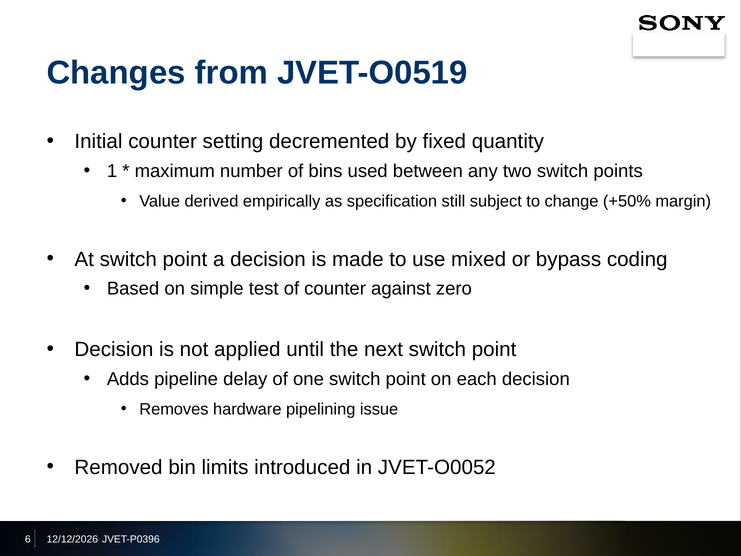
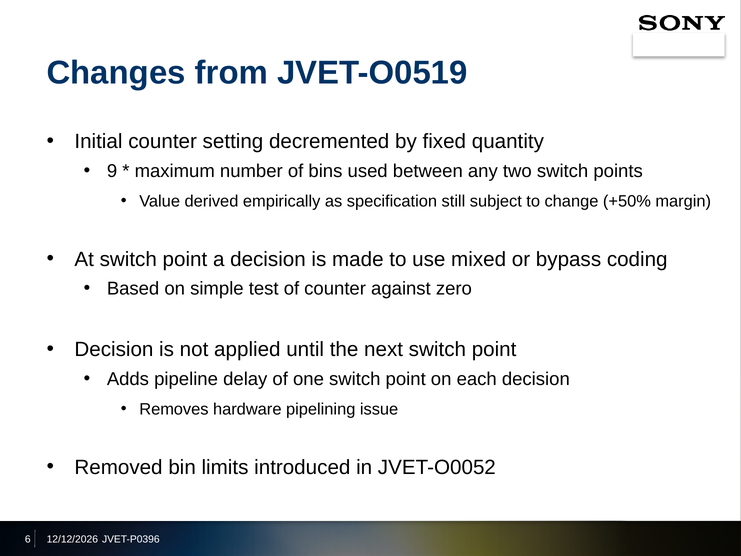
1: 1 -> 9 (112, 171)
